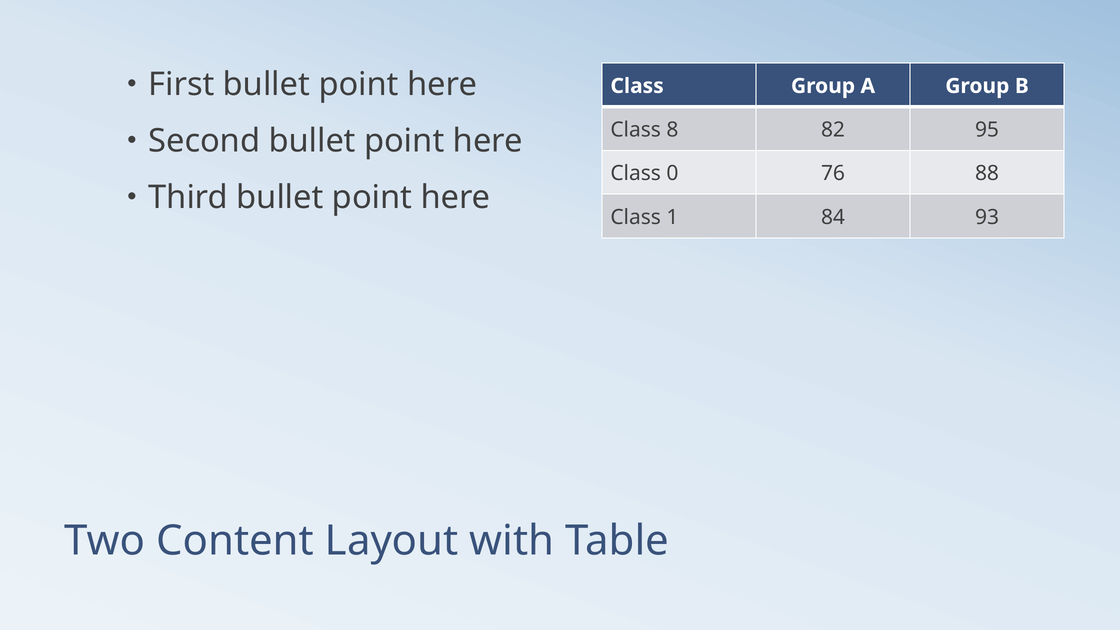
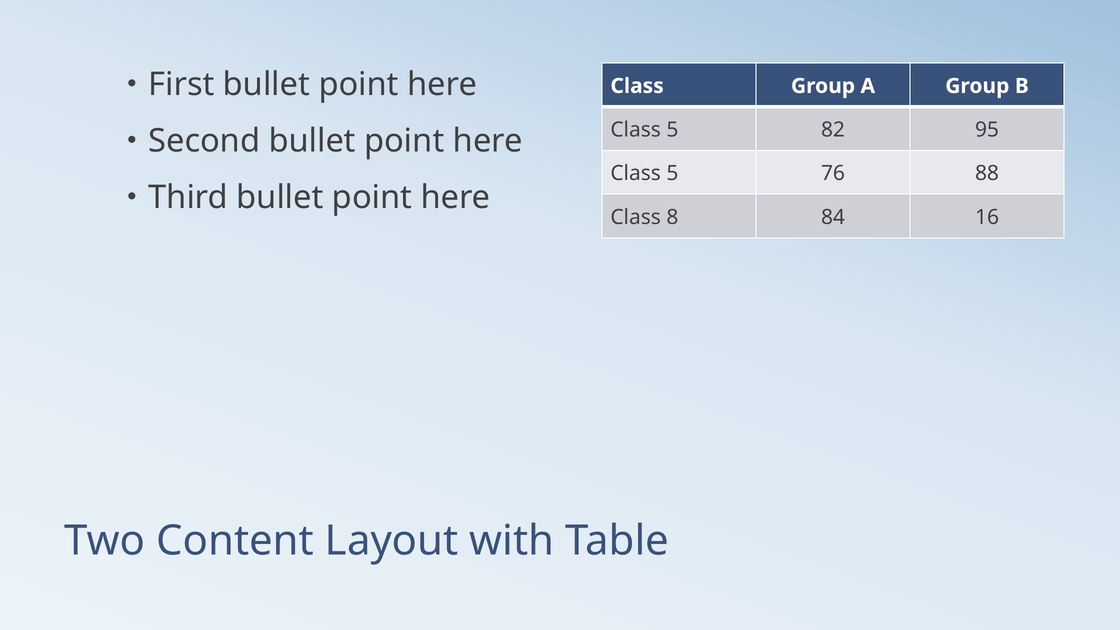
8: 8 -> 5 (672, 130)
0: 0 -> 5 (672, 174)
1: 1 -> 8 (672, 217)
93: 93 -> 16 (987, 217)
